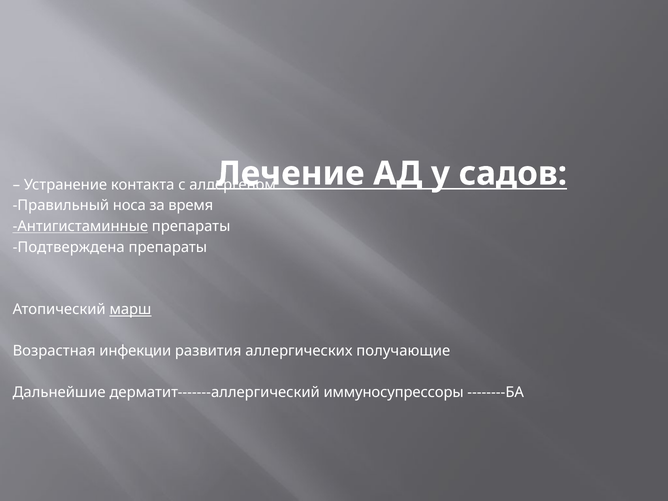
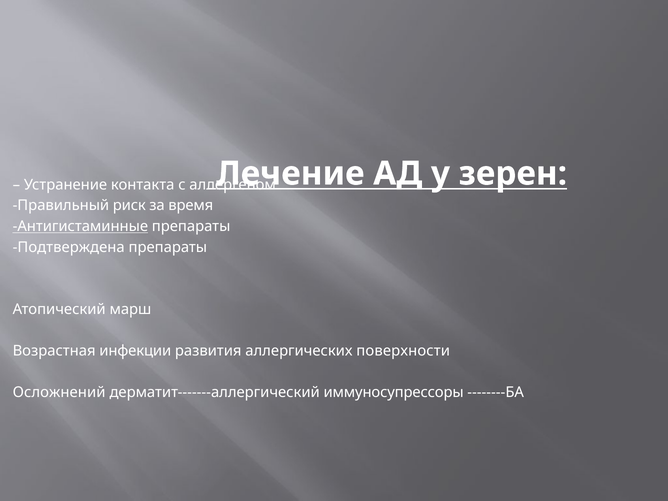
садов: садов -> зерен (513, 174)
носа: носа -> риск (129, 206)
марш underline: present -> none (130, 309)
получающие: получающие -> поверхности (403, 351)
Дальнейшие: Дальнейшие -> Осложнений (59, 393)
